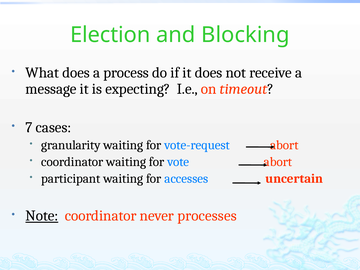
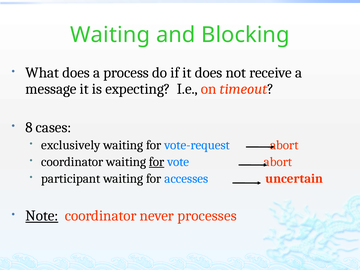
Election: Election -> Waiting (110, 35)
7: 7 -> 8 (29, 127)
granularity: granularity -> exclusively (71, 145)
for underline: none -> present (157, 162)
